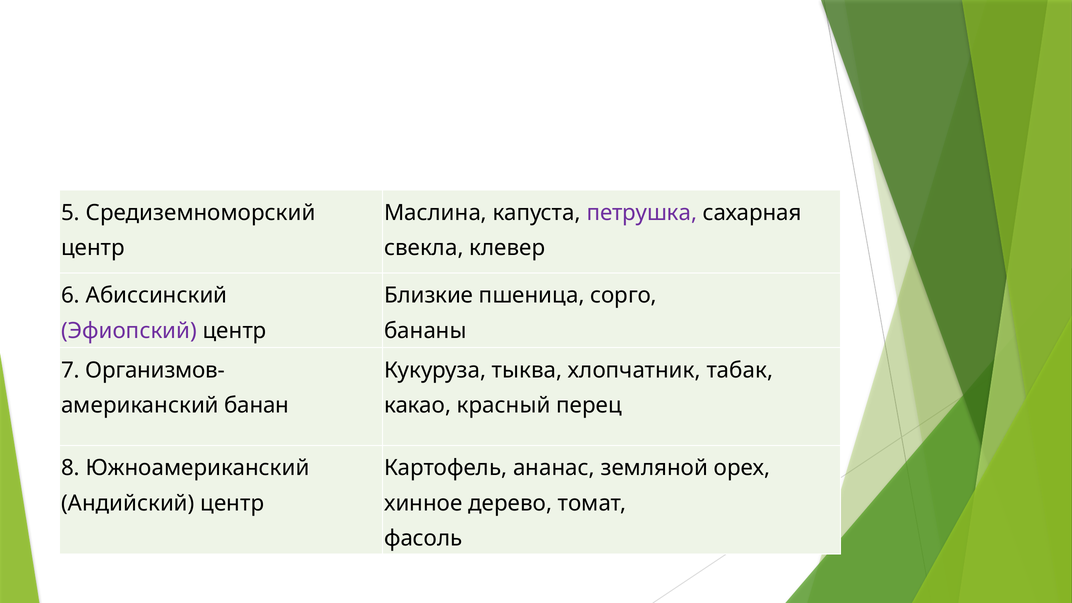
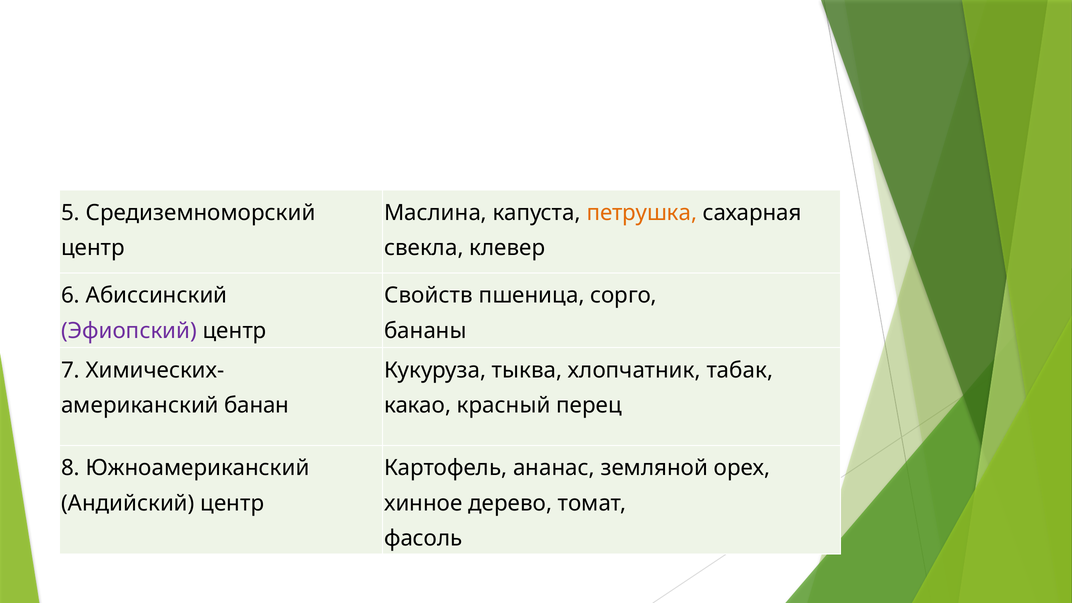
петрушка colour: purple -> orange (642, 213)
Близкие: Близкие -> Свойств (429, 296)
Организмов-: Организмов- -> Химических- (155, 370)
